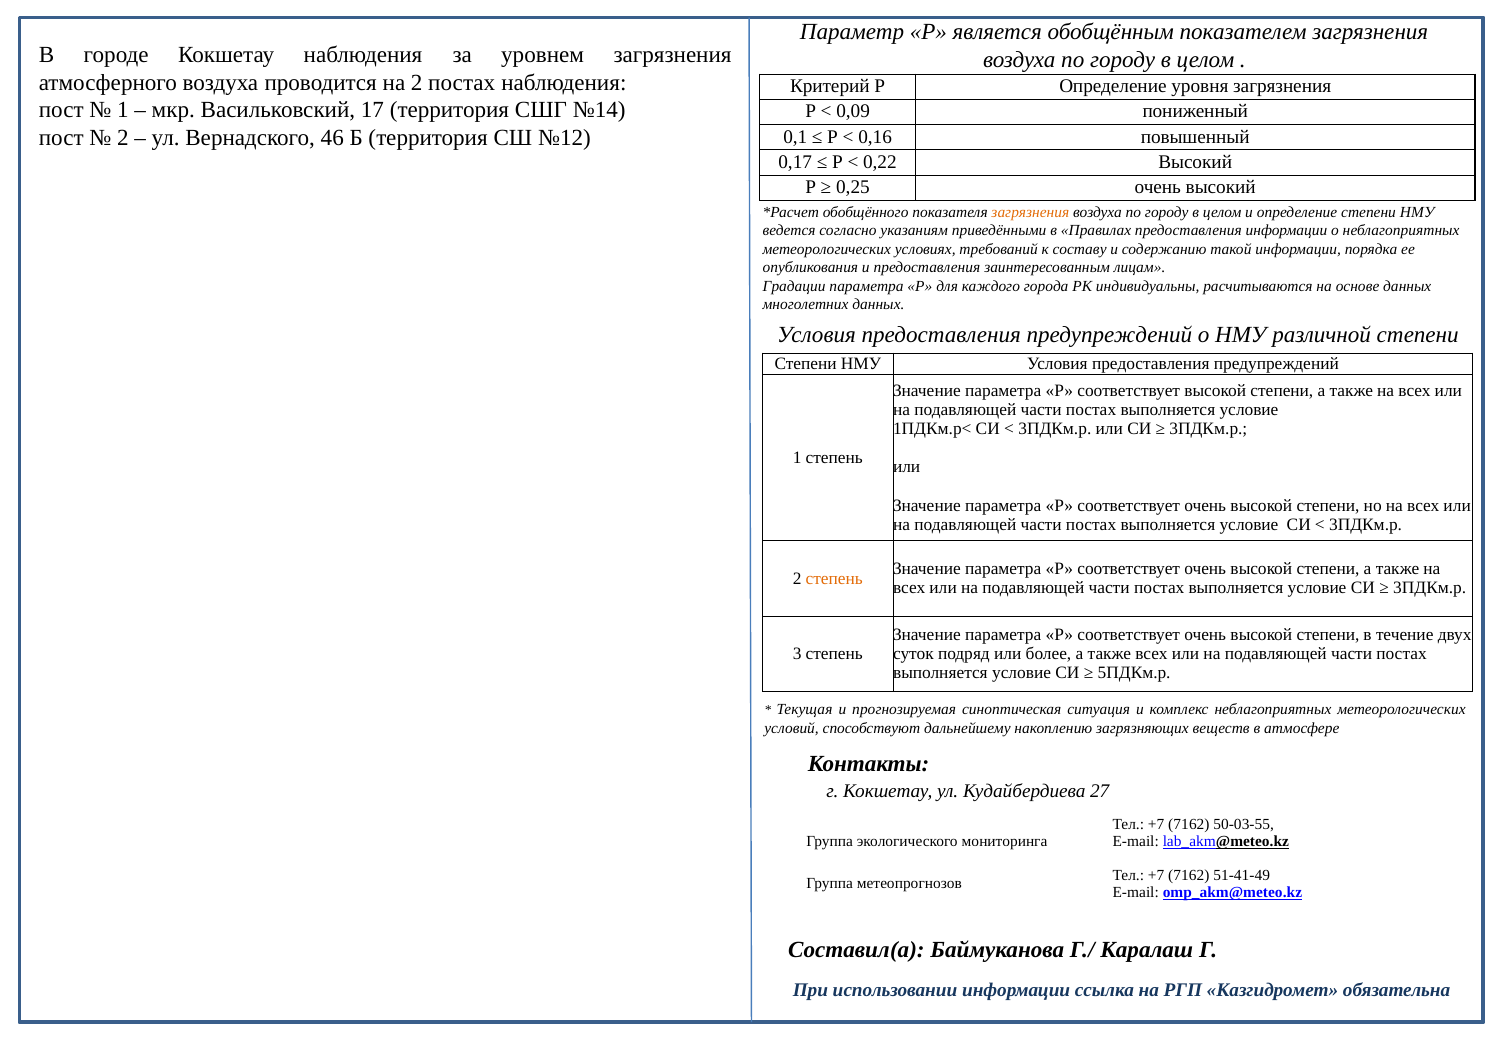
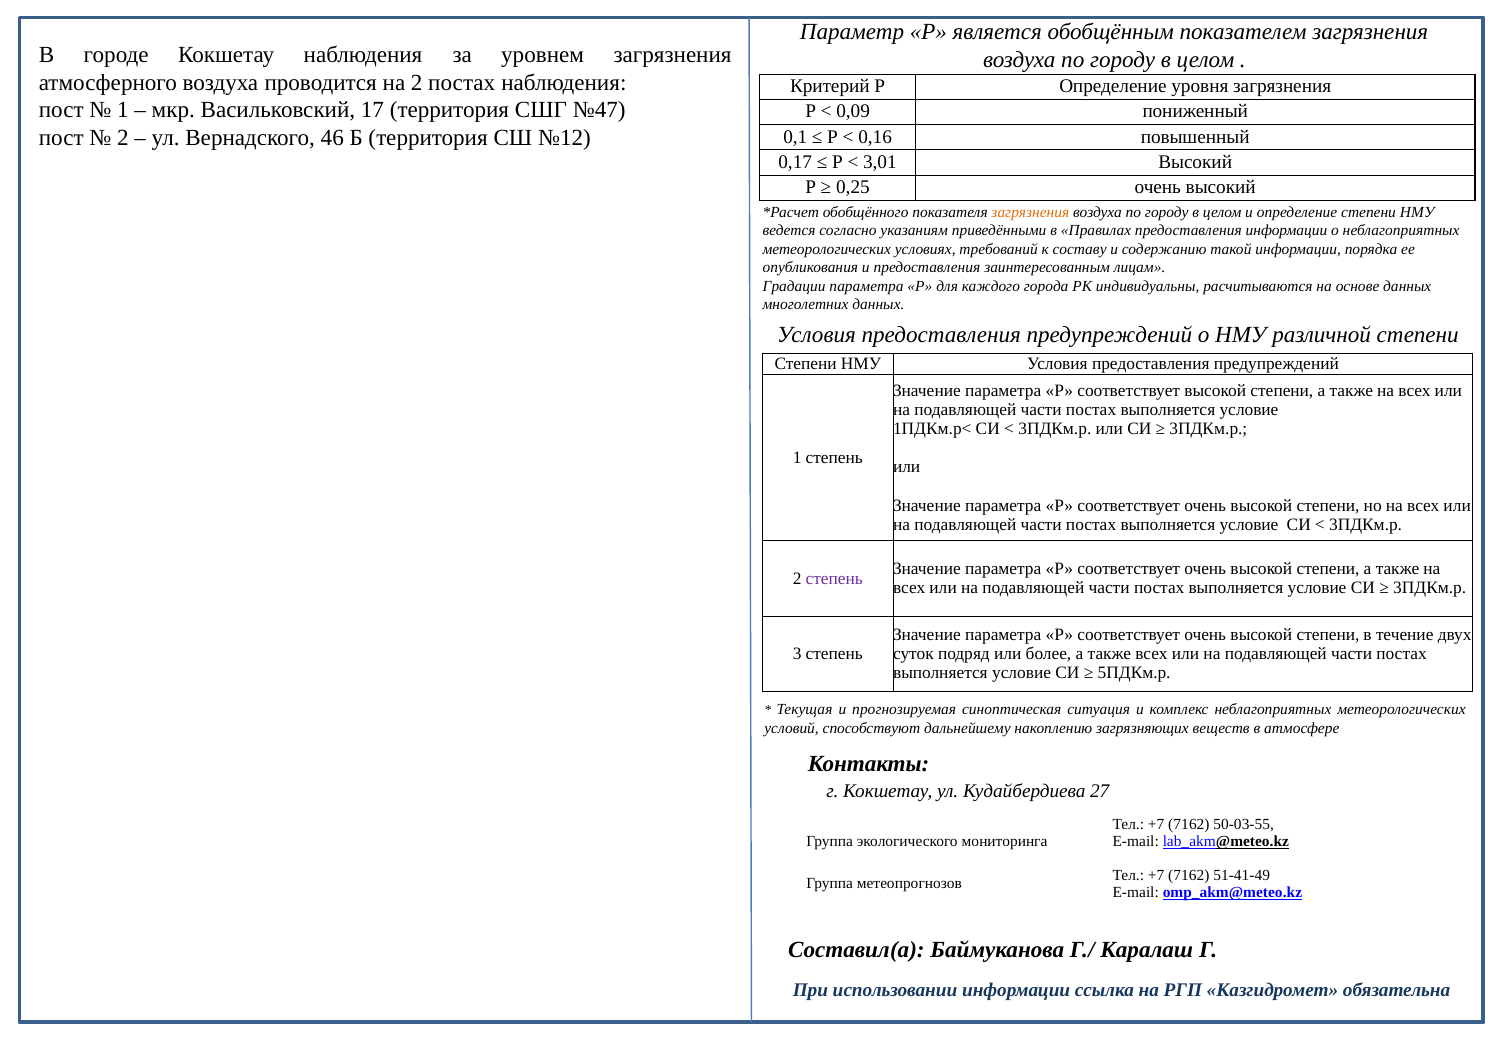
№14: №14 -> №47 (599, 110)
0,22: 0,22 -> 3,01 (880, 162)
степень colour: orange -> purple (834, 579)
